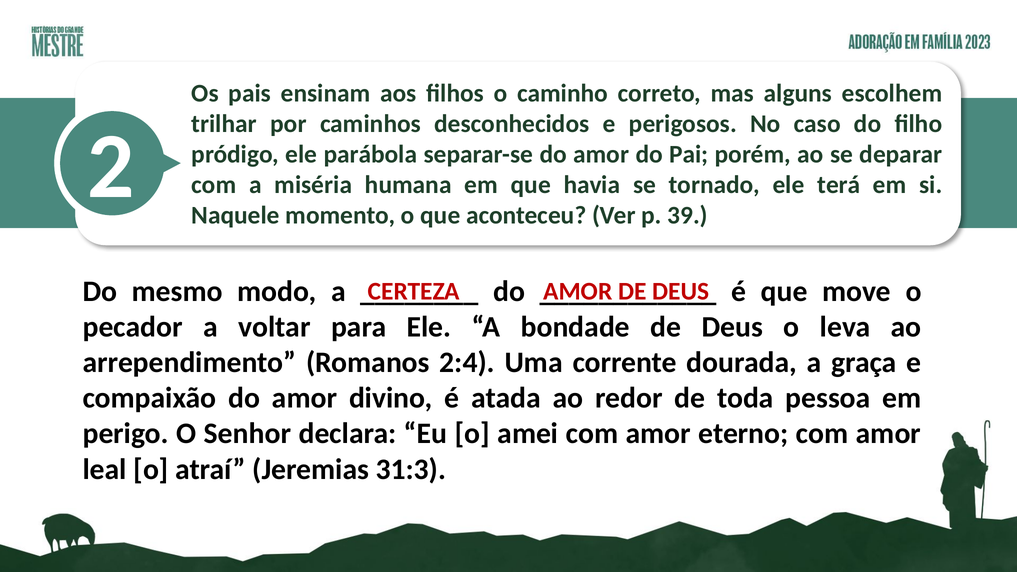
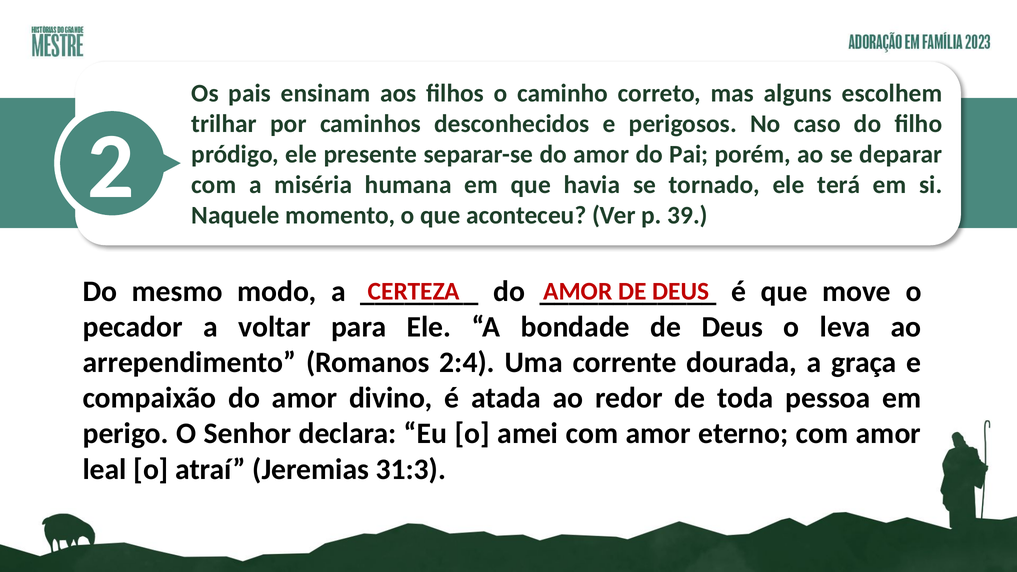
parábola: parábola -> presente (370, 154)
